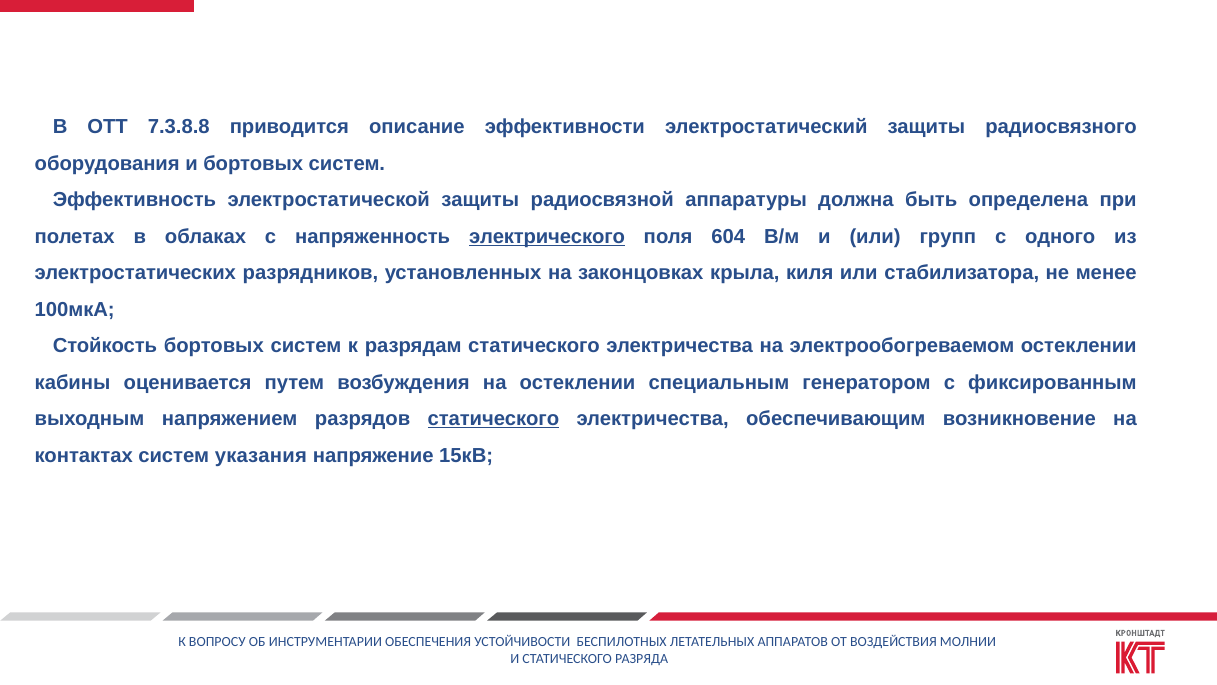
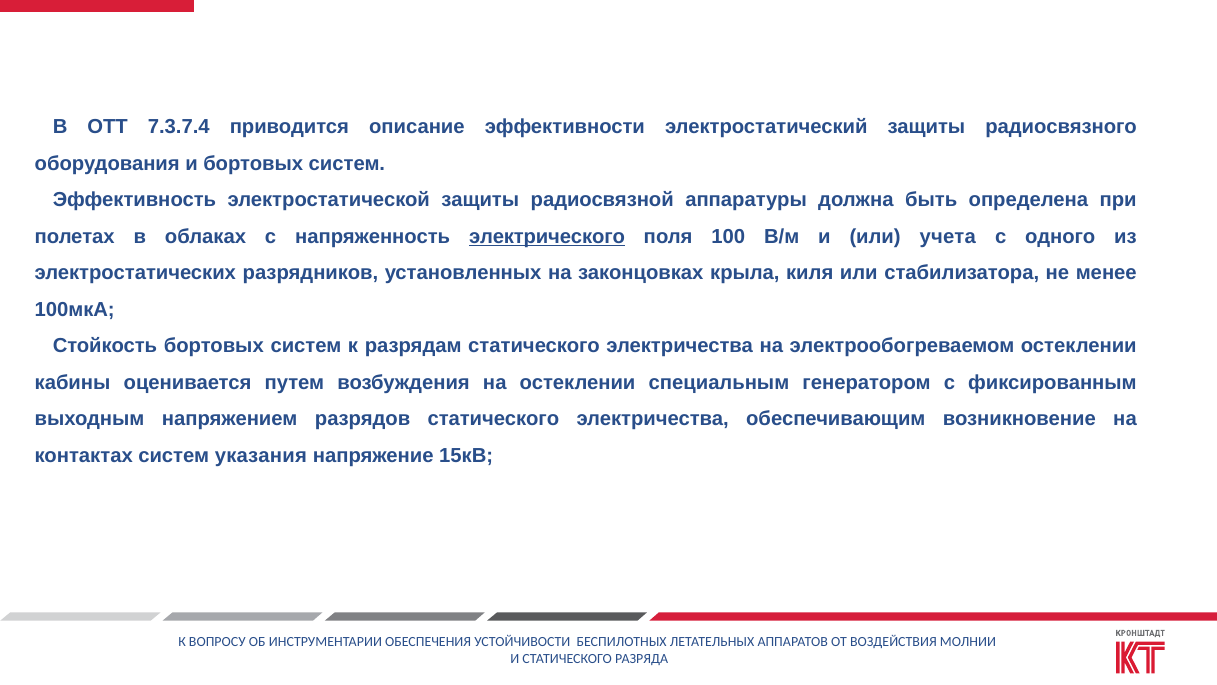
7.3.8.8: 7.3.8.8 -> 7.3.7.4 (179, 127)
604: 604 -> 100 (728, 236)
групп: групп -> учета (948, 236)
статического underline: present -> none (493, 419)
